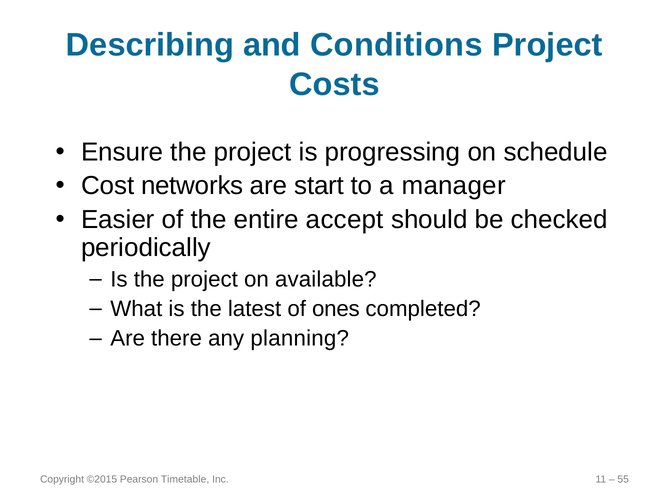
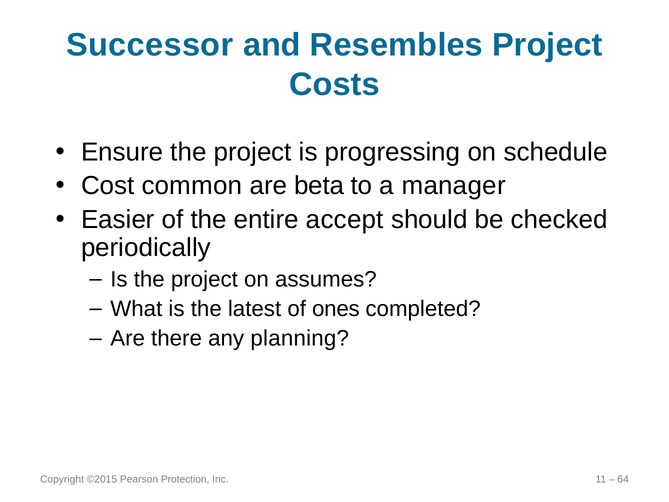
Describing: Describing -> Successor (150, 45)
Conditions: Conditions -> Resembles (396, 45)
networks: networks -> common (192, 186)
start: start -> beta (319, 186)
available: available -> assumes (326, 279)
Timetable: Timetable -> Protection (185, 479)
55: 55 -> 64 (623, 479)
